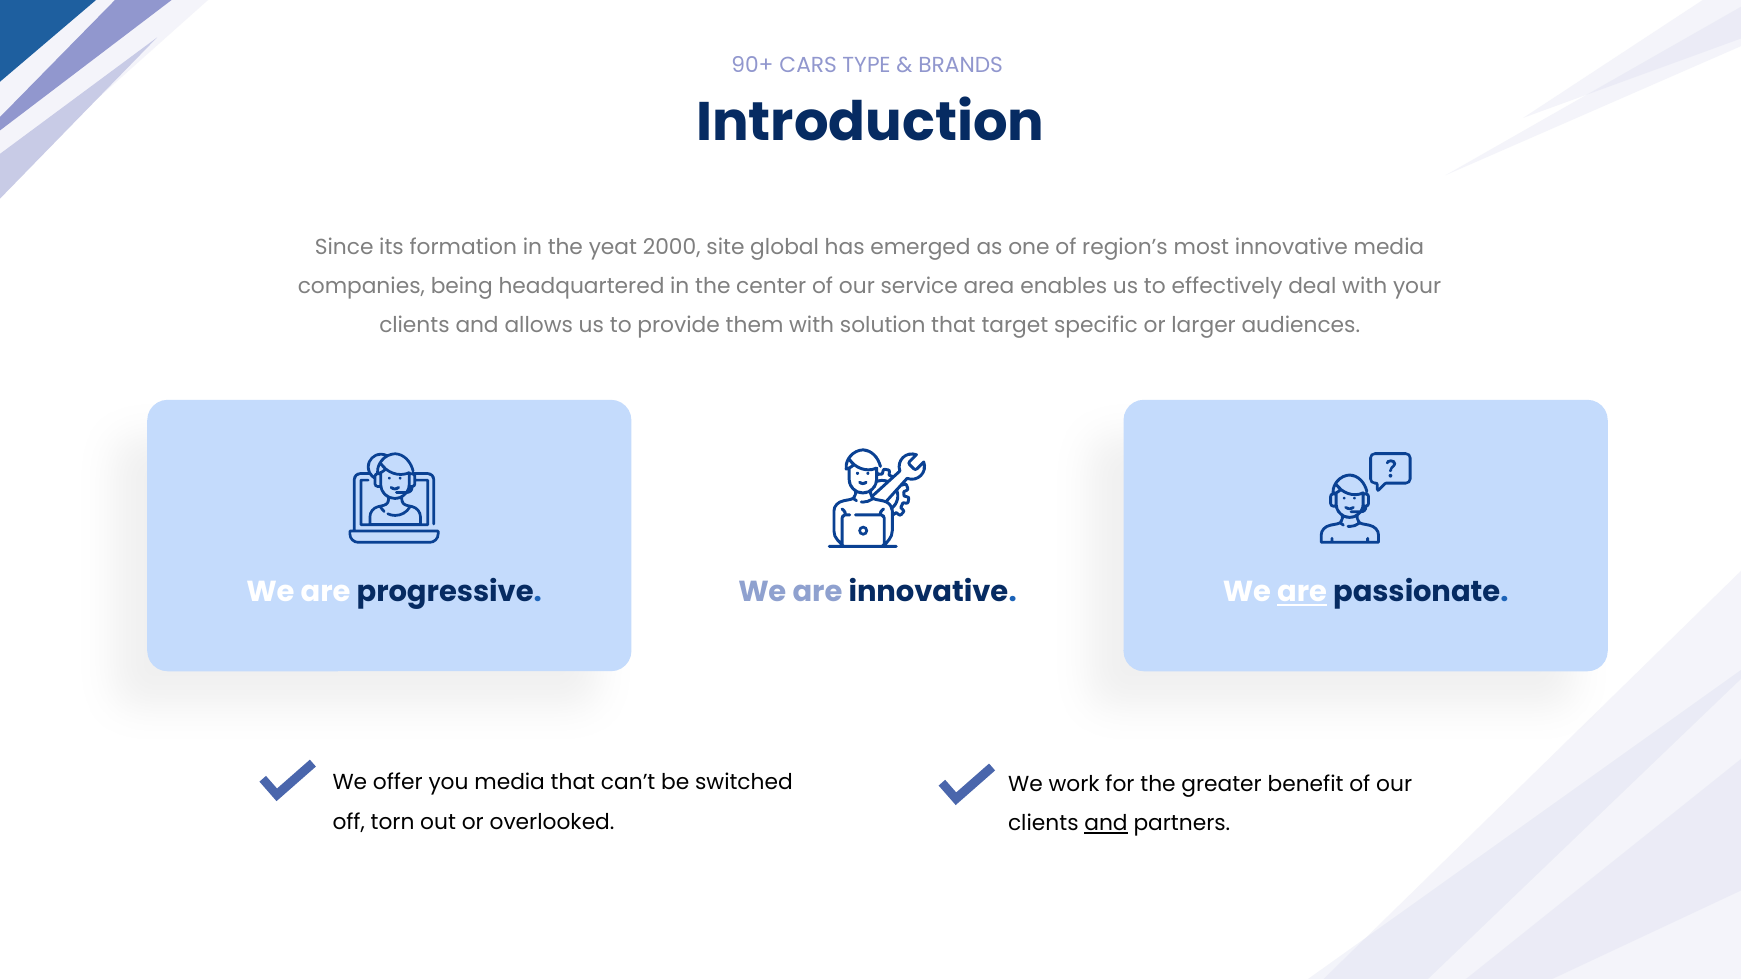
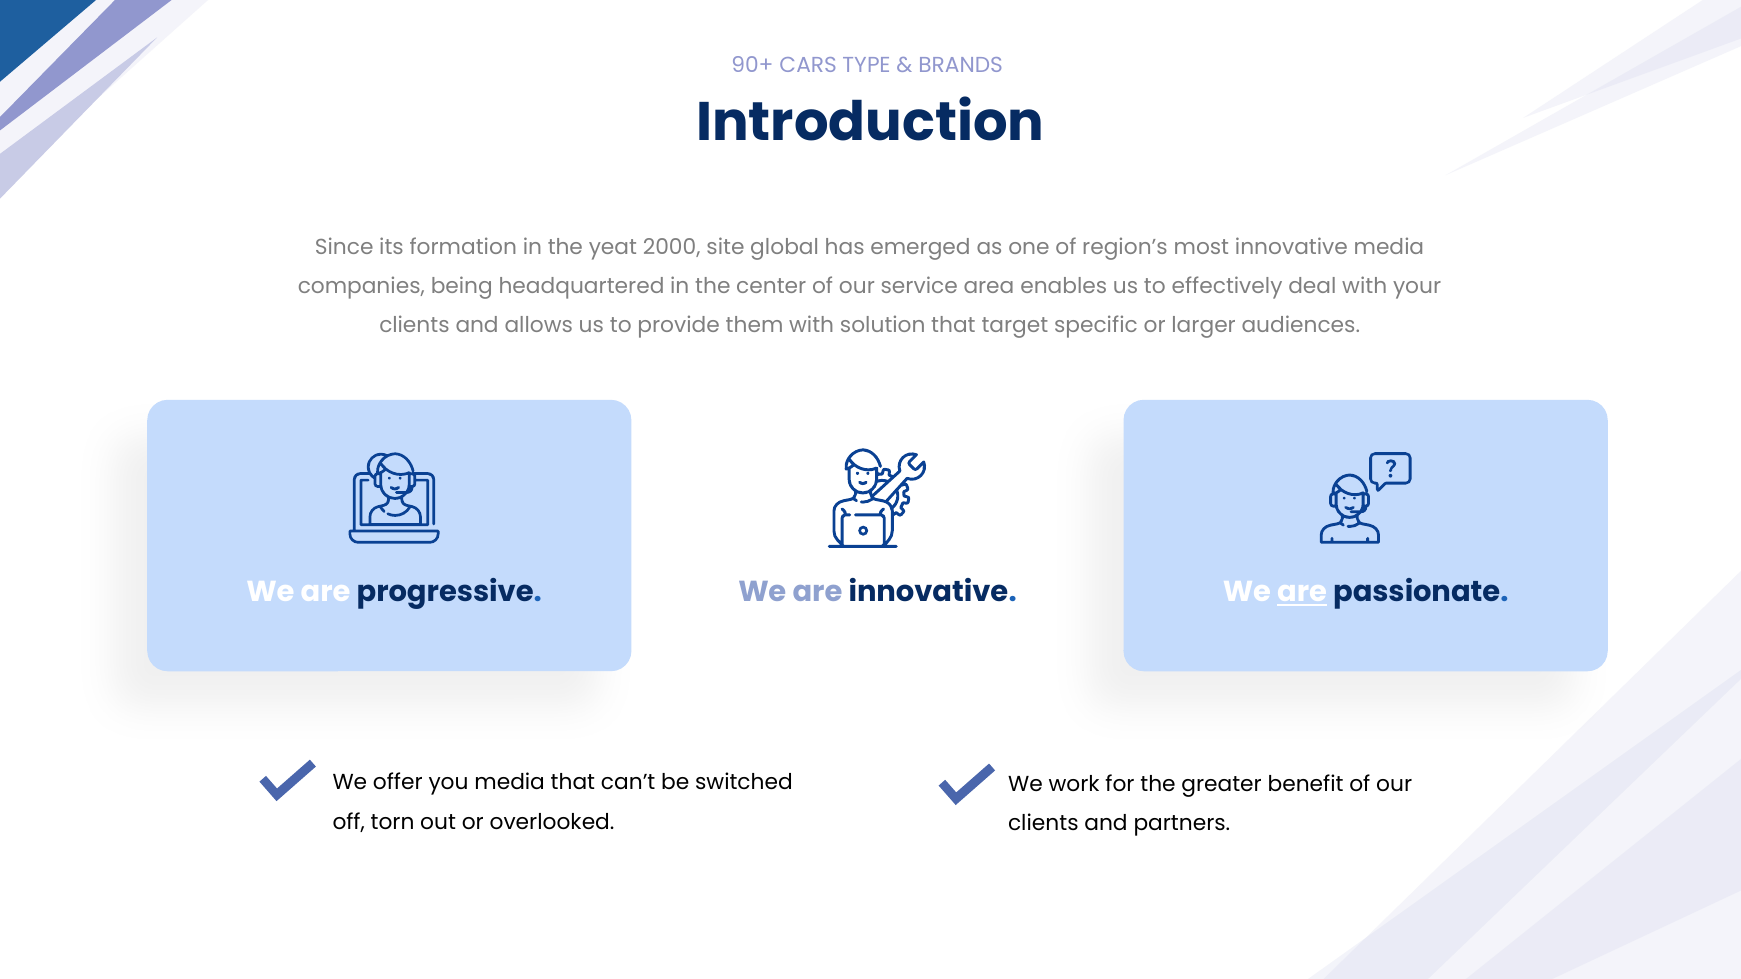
and underline: present -> none (1106, 824)
